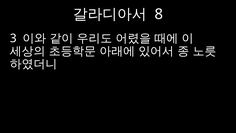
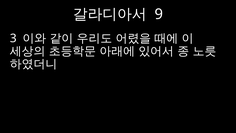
8: 8 -> 9 (159, 14)
